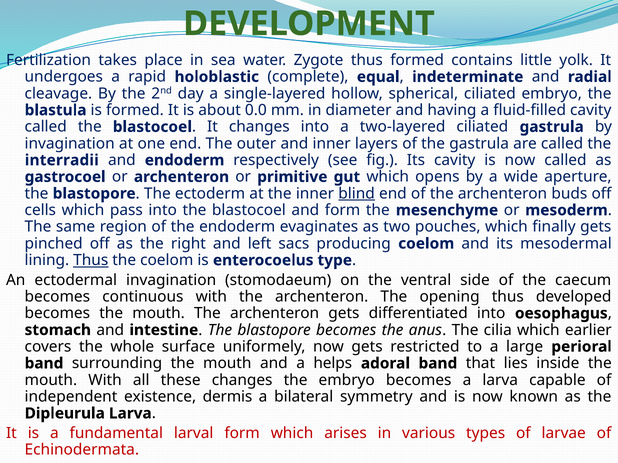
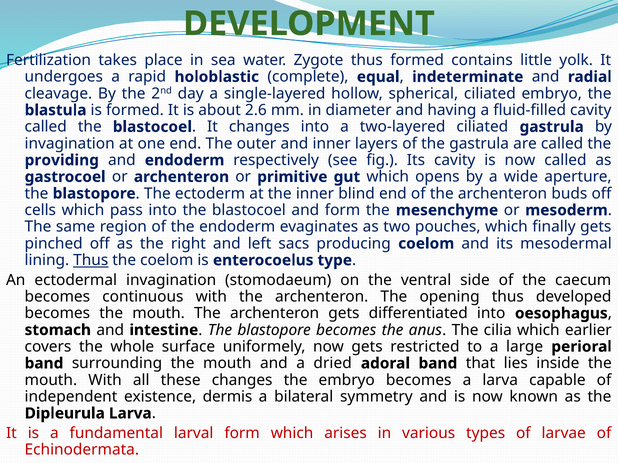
0.0: 0.0 -> 2.6 (256, 110)
interradii: interradii -> providing (62, 160)
blind underline: present -> none (357, 194)
helps: helps -> dried (333, 364)
